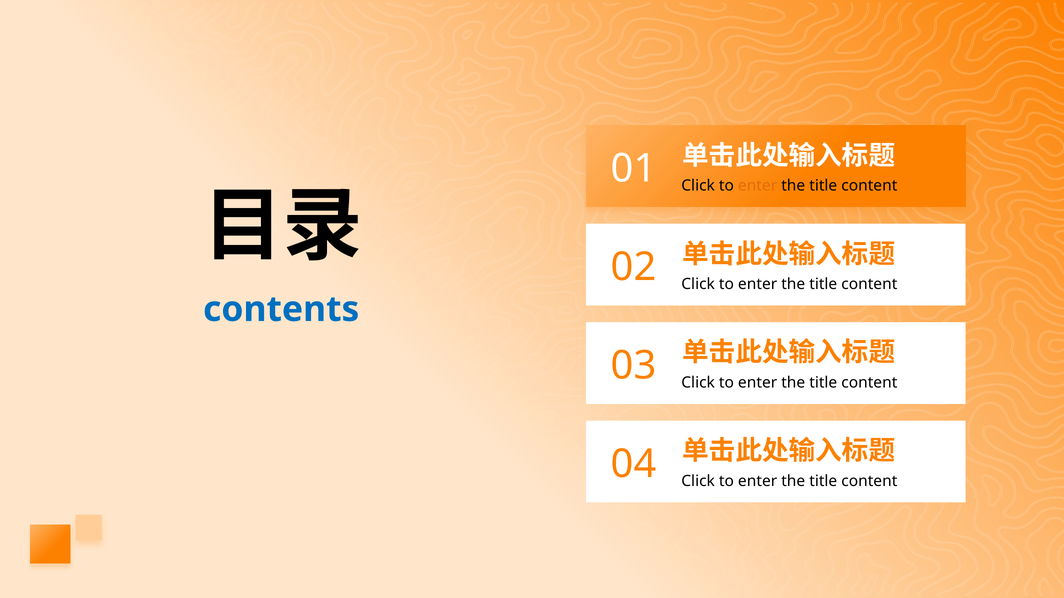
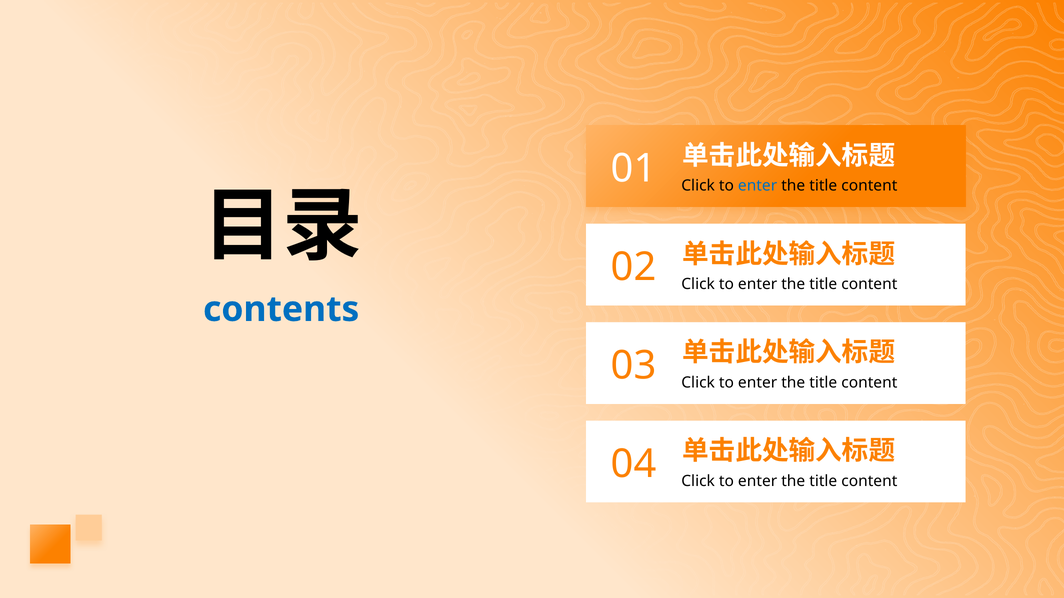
enter colour: orange -> blue (758, 186)
